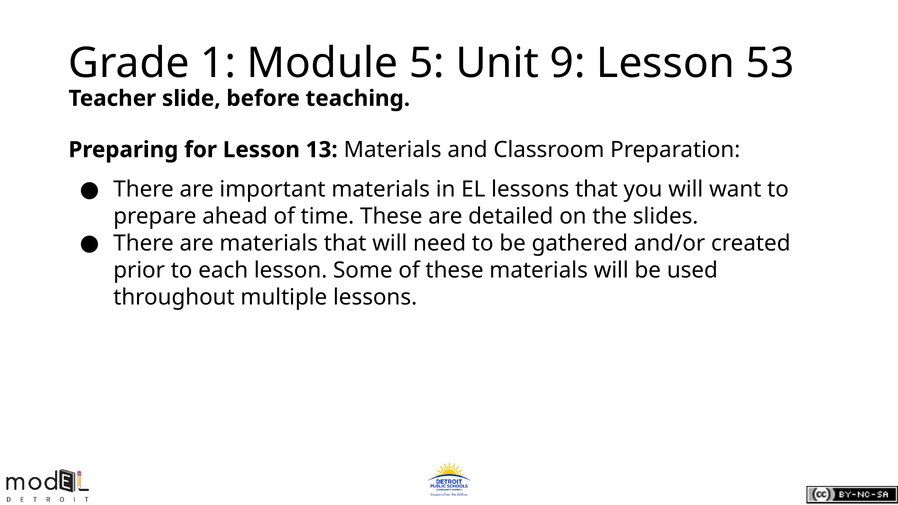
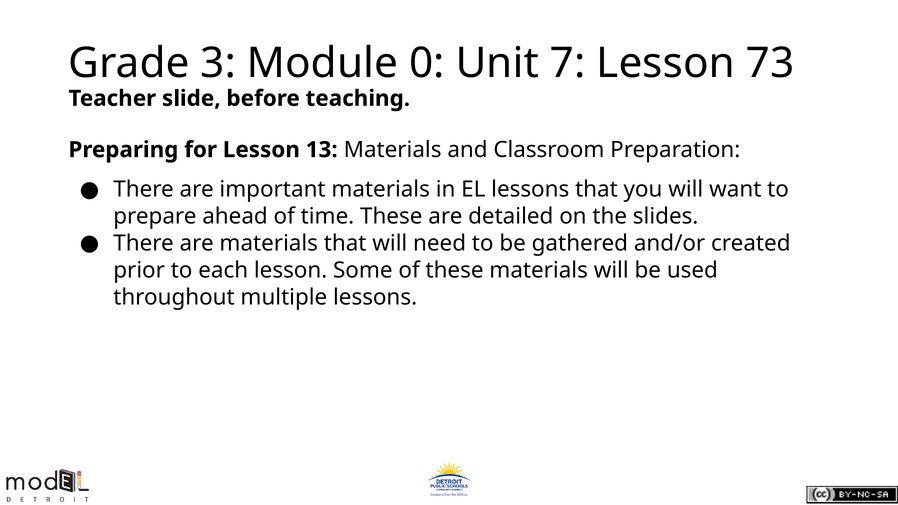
1: 1 -> 3 (218, 63)
5: 5 -> 0 (427, 63)
9: 9 -> 7 (568, 63)
53: 53 -> 73 (770, 63)
